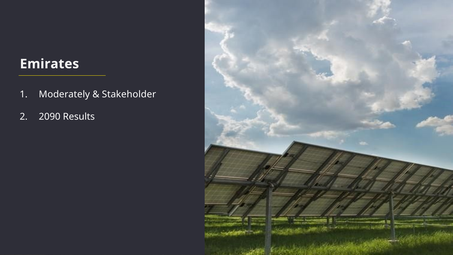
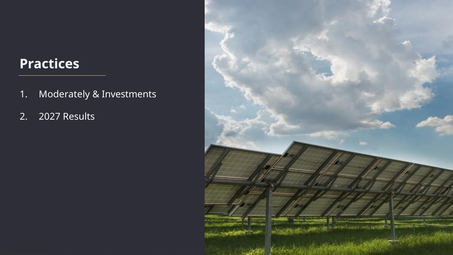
Emirates: Emirates -> Practices (50, 64)
Stakeholder: Stakeholder -> Investments (129, 94)
2090: 2090 -> 2027 (50, 117)
